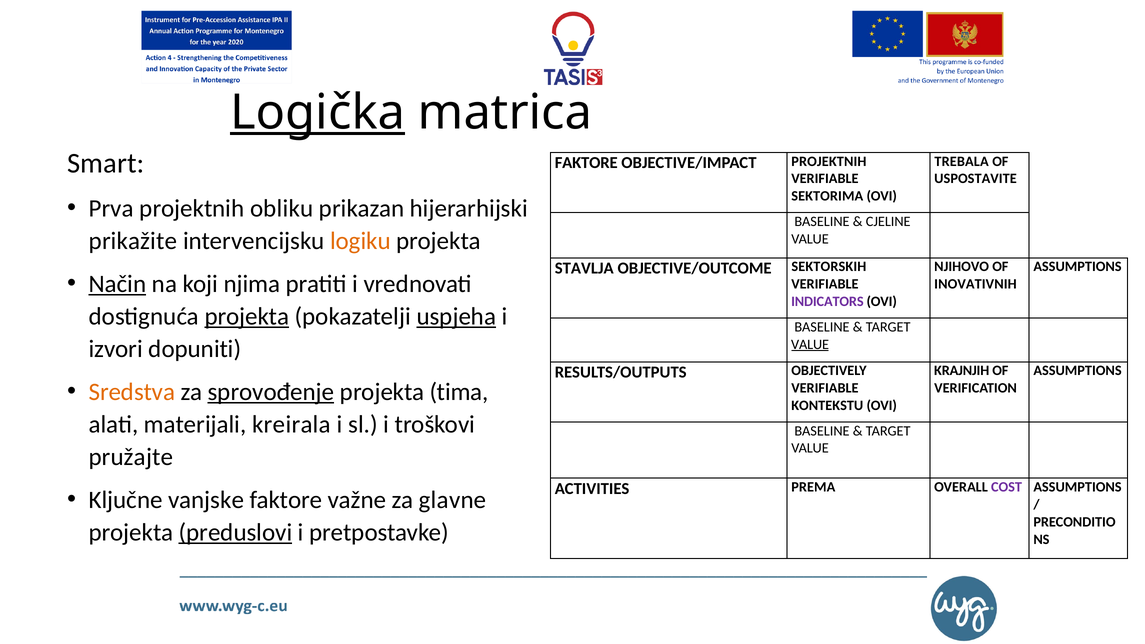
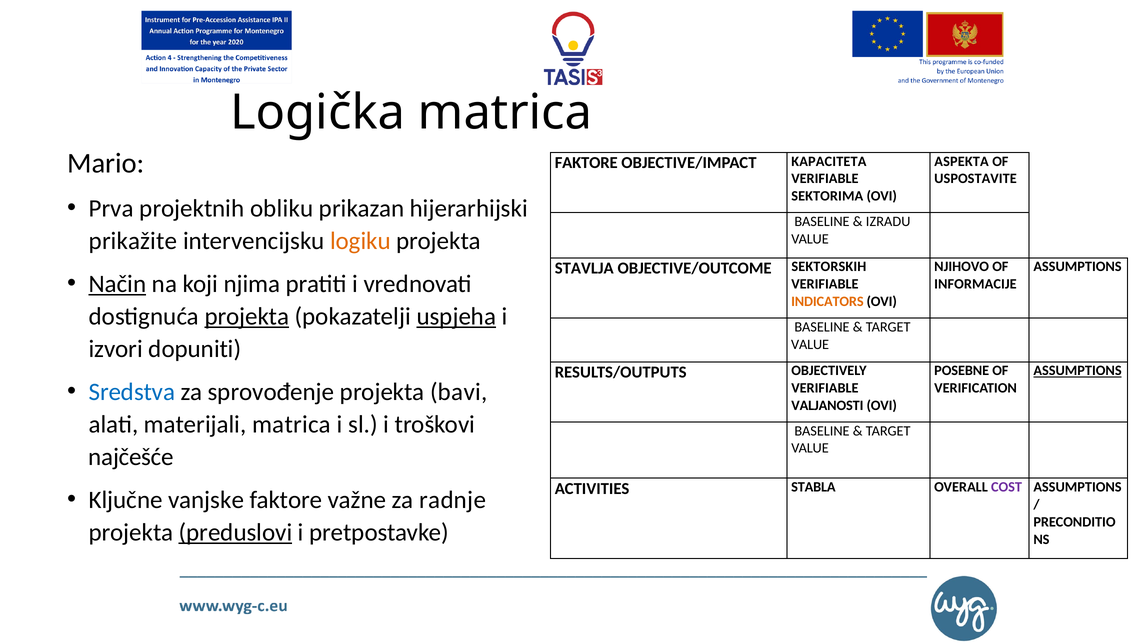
Logička underline: present -> none (318, 113)
Smart: Smart -> Mario (106, 163)
TREBALA: TREBALA -> ASPEKTA (962, 161)
OBJECTIVE/IMPACT PROJEKTNIH: PROJEKTNIH -> KAPACITETA (829, 161)
CJELINE: CJELINE -> IZRADU (888, 221)
INOVATIVNIH: INOVATIVNIH -> INFORMACIJE (975, 284)
INDICATORS colour: purple -> orange (827, 302)
VALUE underline: present -> none (810, 344)
KRAJNJIH: KRAJNJIH -> POSEBNE (962, 371)
ASSUMPTIONS underline: none -> present (1078, 371)
Sredstva colour: orange -> blue (132, 392)
sprovođenje underline: present -> none (271, 392)
tima: tima -> bavi (459, 392)
KONTEKSTU: KONTEKSTU -> VALJANOSTI (827, 406)
materijali kreirala: kreirala -> matrica (292, 425)
pružajte: pružajte -> najčešće (131, 457)
PREMA: PREMA -> STABLA (813, 487)
glavne: glavne -> radnje (453, 500)
